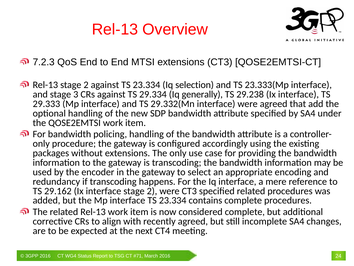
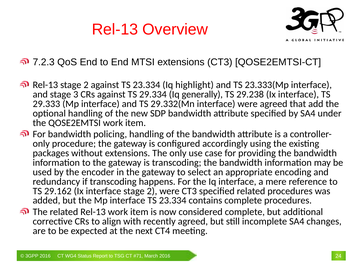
selection: selection -> highlight (195, 85)
